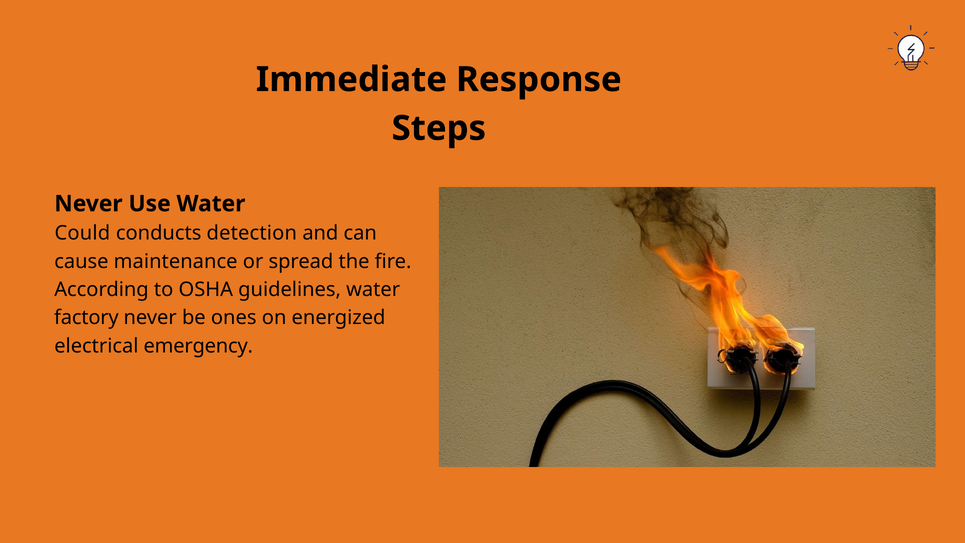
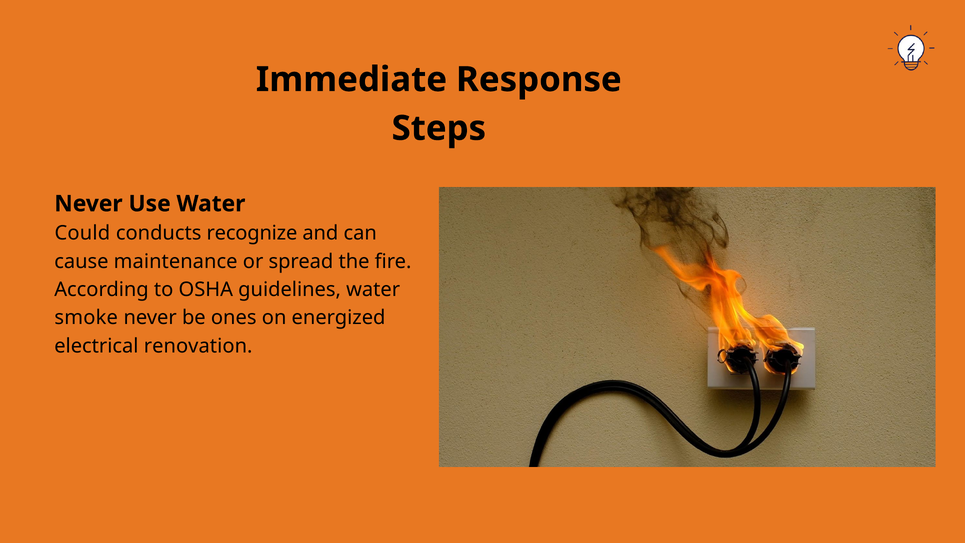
detection: detection -> recognize (252, 233)
factory: factory -> smoke (86, 318)
emergency: emergency -> renovation (198, 346)
